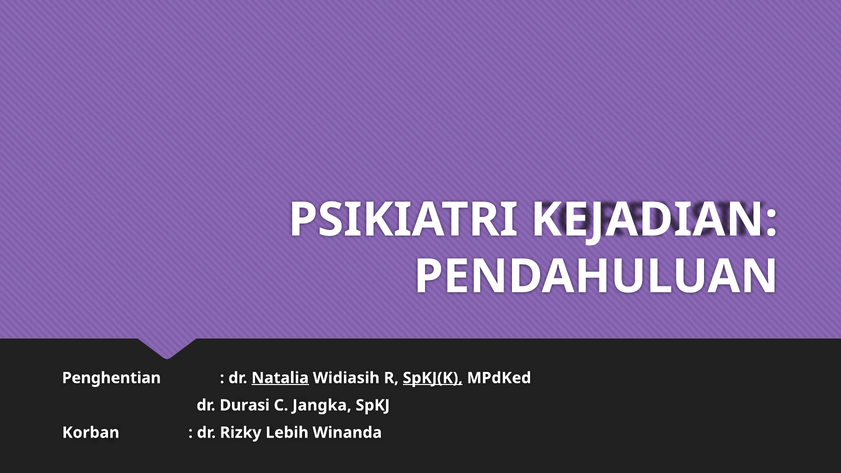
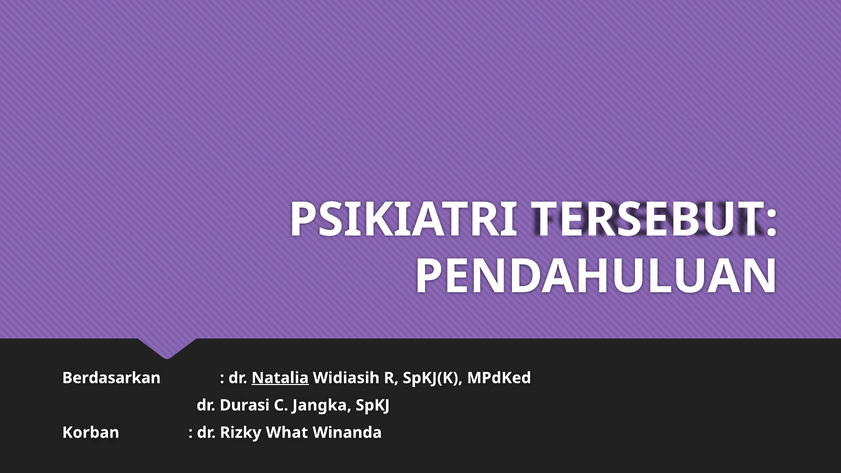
KEJADIAN: KEJADIAN -> TERSEBUT (654, 220)
Penghentian: Penghentian -> Berdasarkan (111, 378)
SpKJ(K underline: present -> none (433, 378)
Lebih: Lebih -> What (287, 433)
